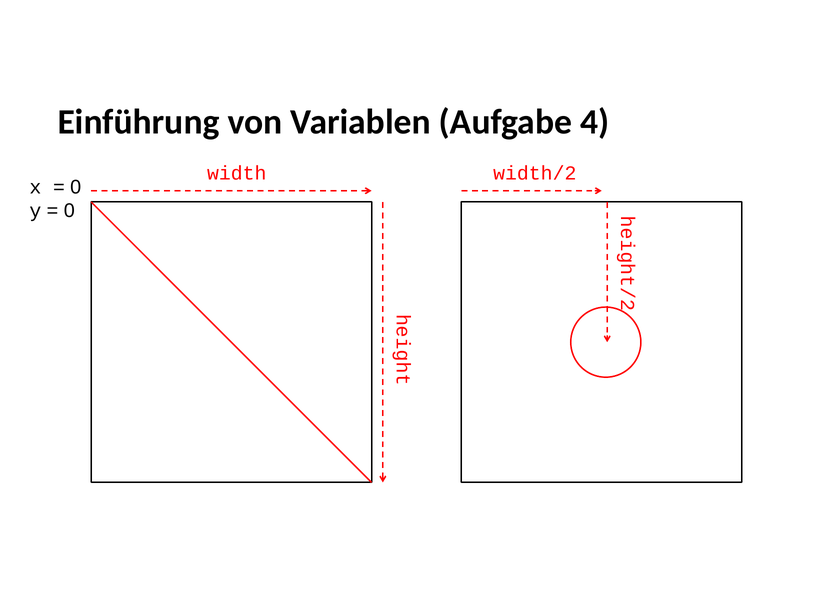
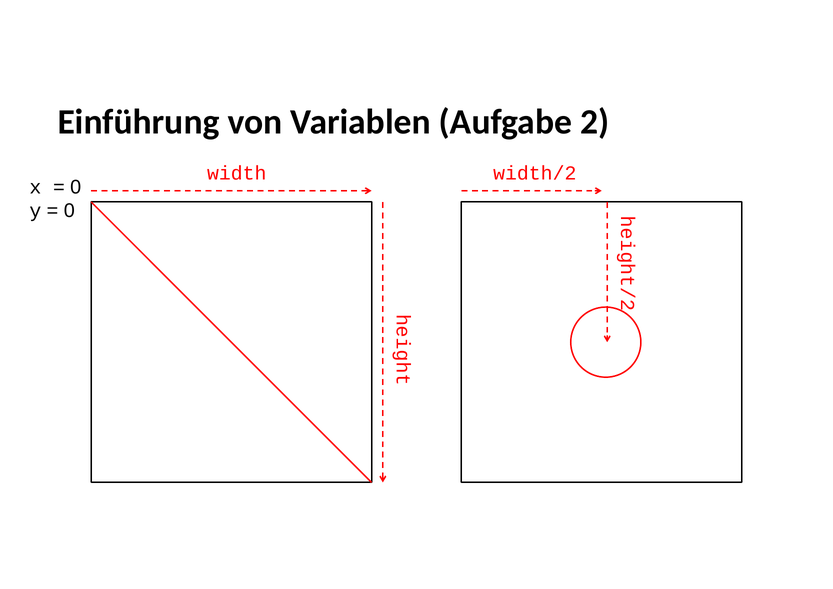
Aufgabe 4: 4 -> 2 (595, 122)
